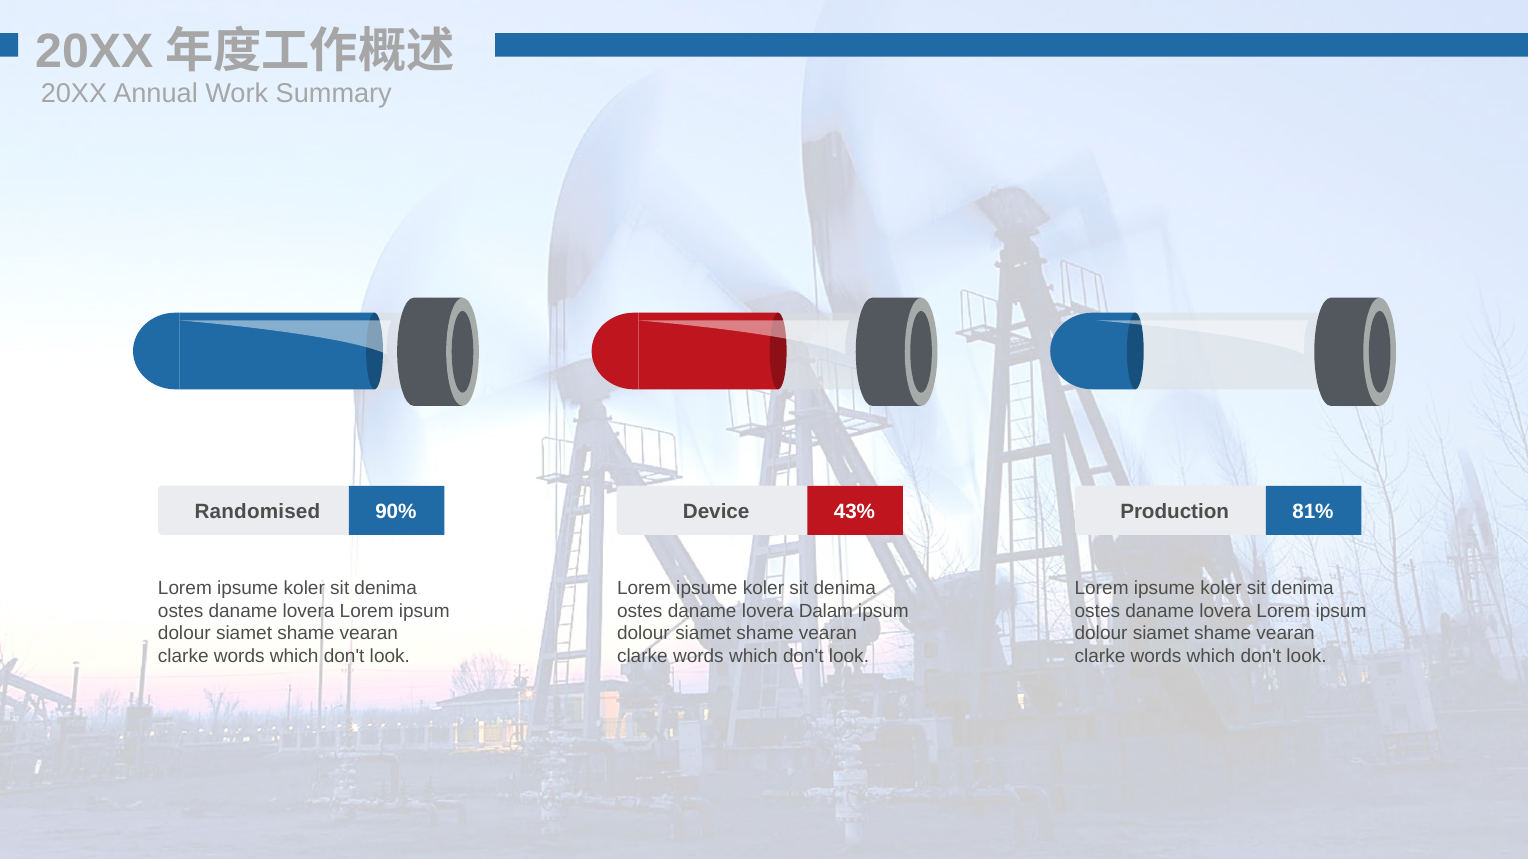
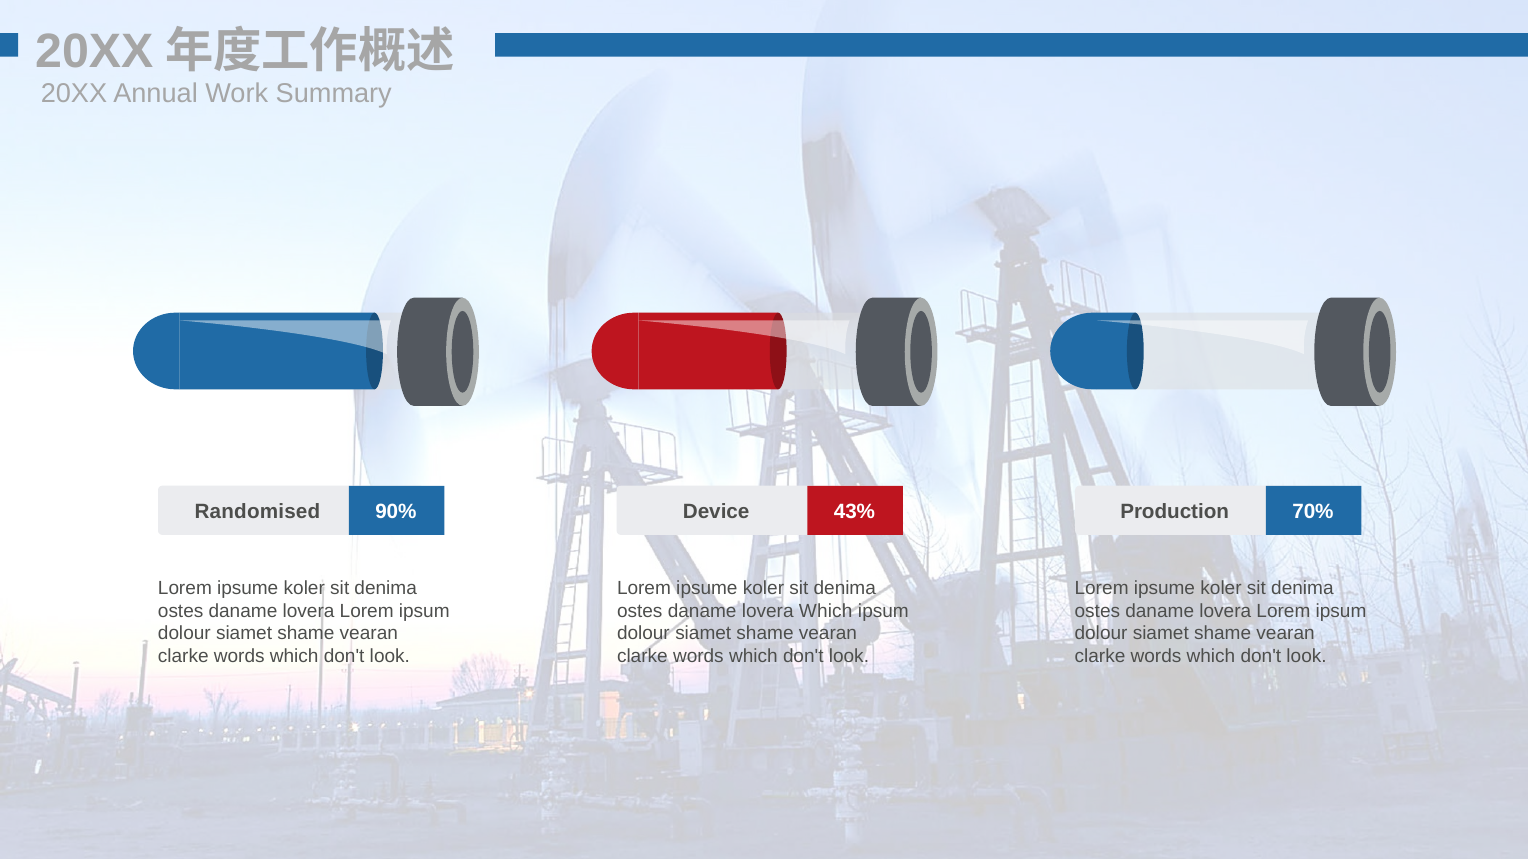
81%: 81% -> 70% (1313, 512)
lovera Dalam: Dalam -> Which (826, 611)
